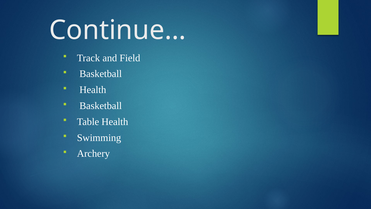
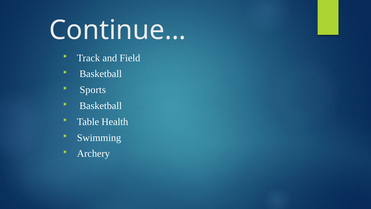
Health: Health -> Sports (93, 90)
